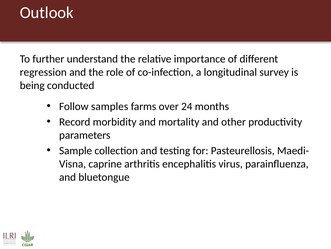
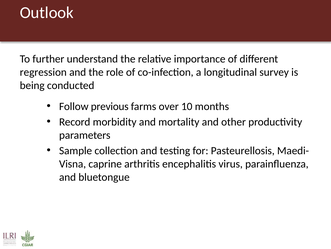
samples: samples -> previous (110, 106)
24: 24 -> 10 (187, 106)
